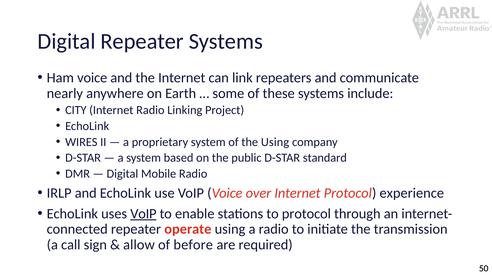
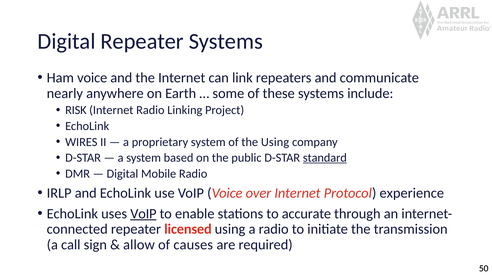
CITY: CITY -> RISK (76, 110)
standard underline: none -> present (325, 158)
to protocol: protocol -> accurate (306, 214)
operate: operate -> licensed (188, 229)
before: before -> causes (193, 244)
